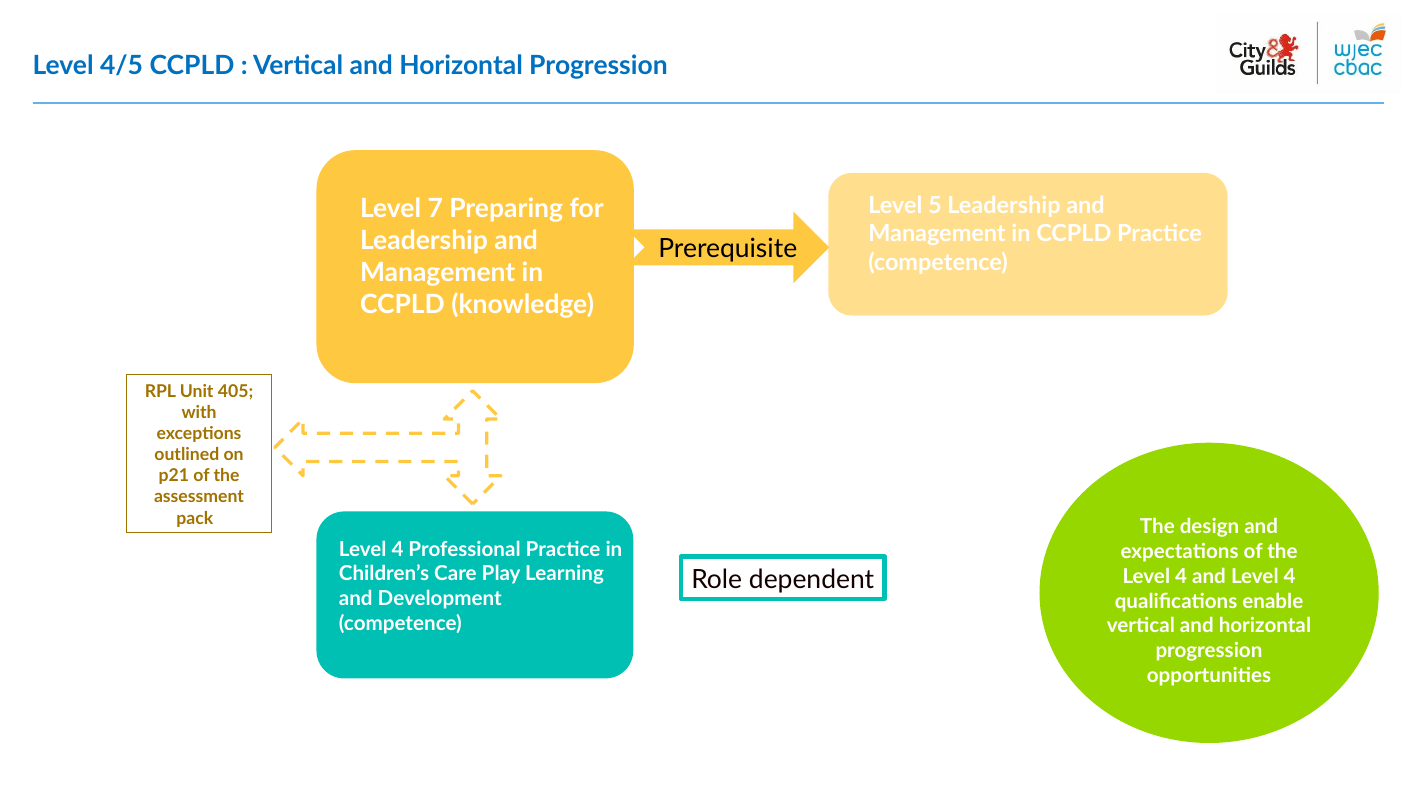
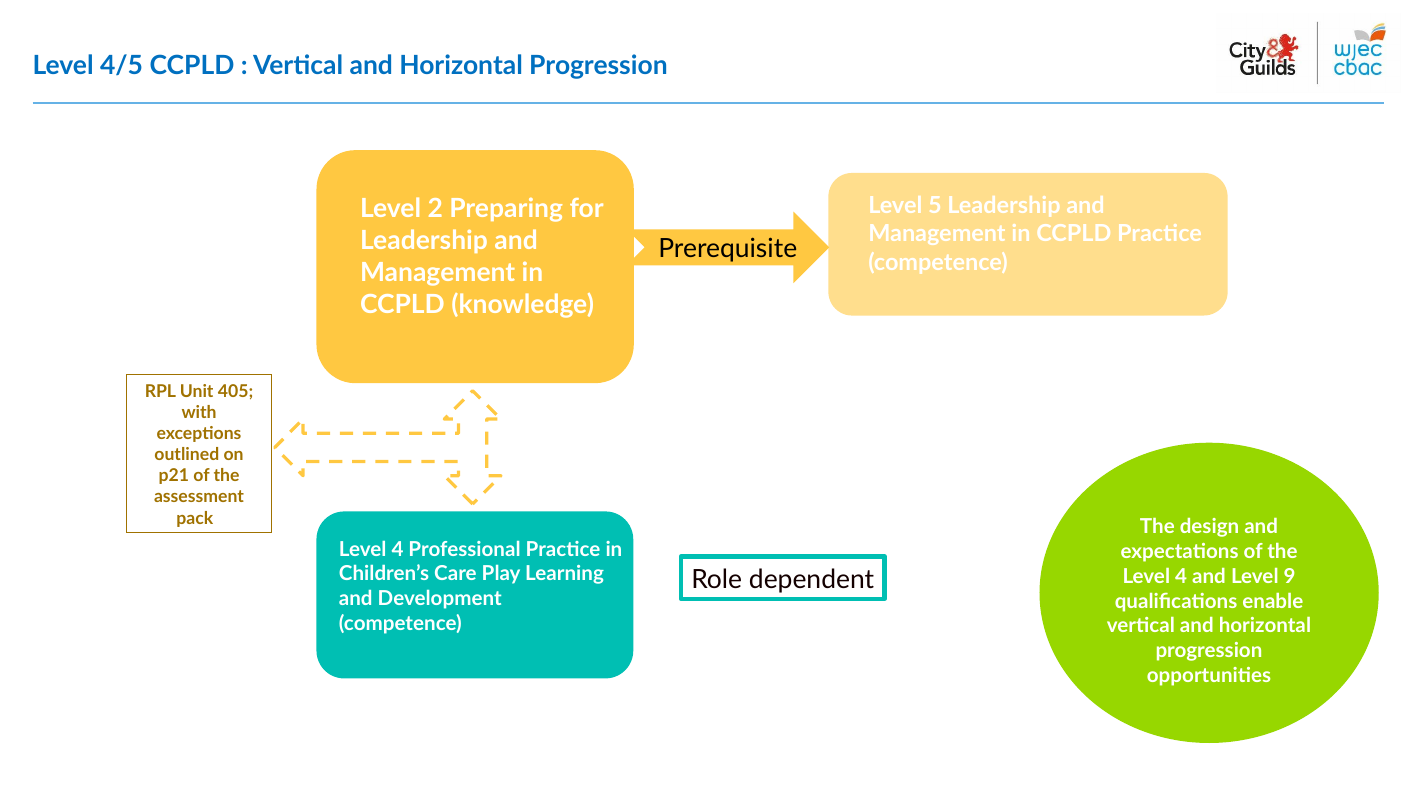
7: 7 -> 2 (435, 209)
and Level 4: 4 -> 9 (1290, 577)
